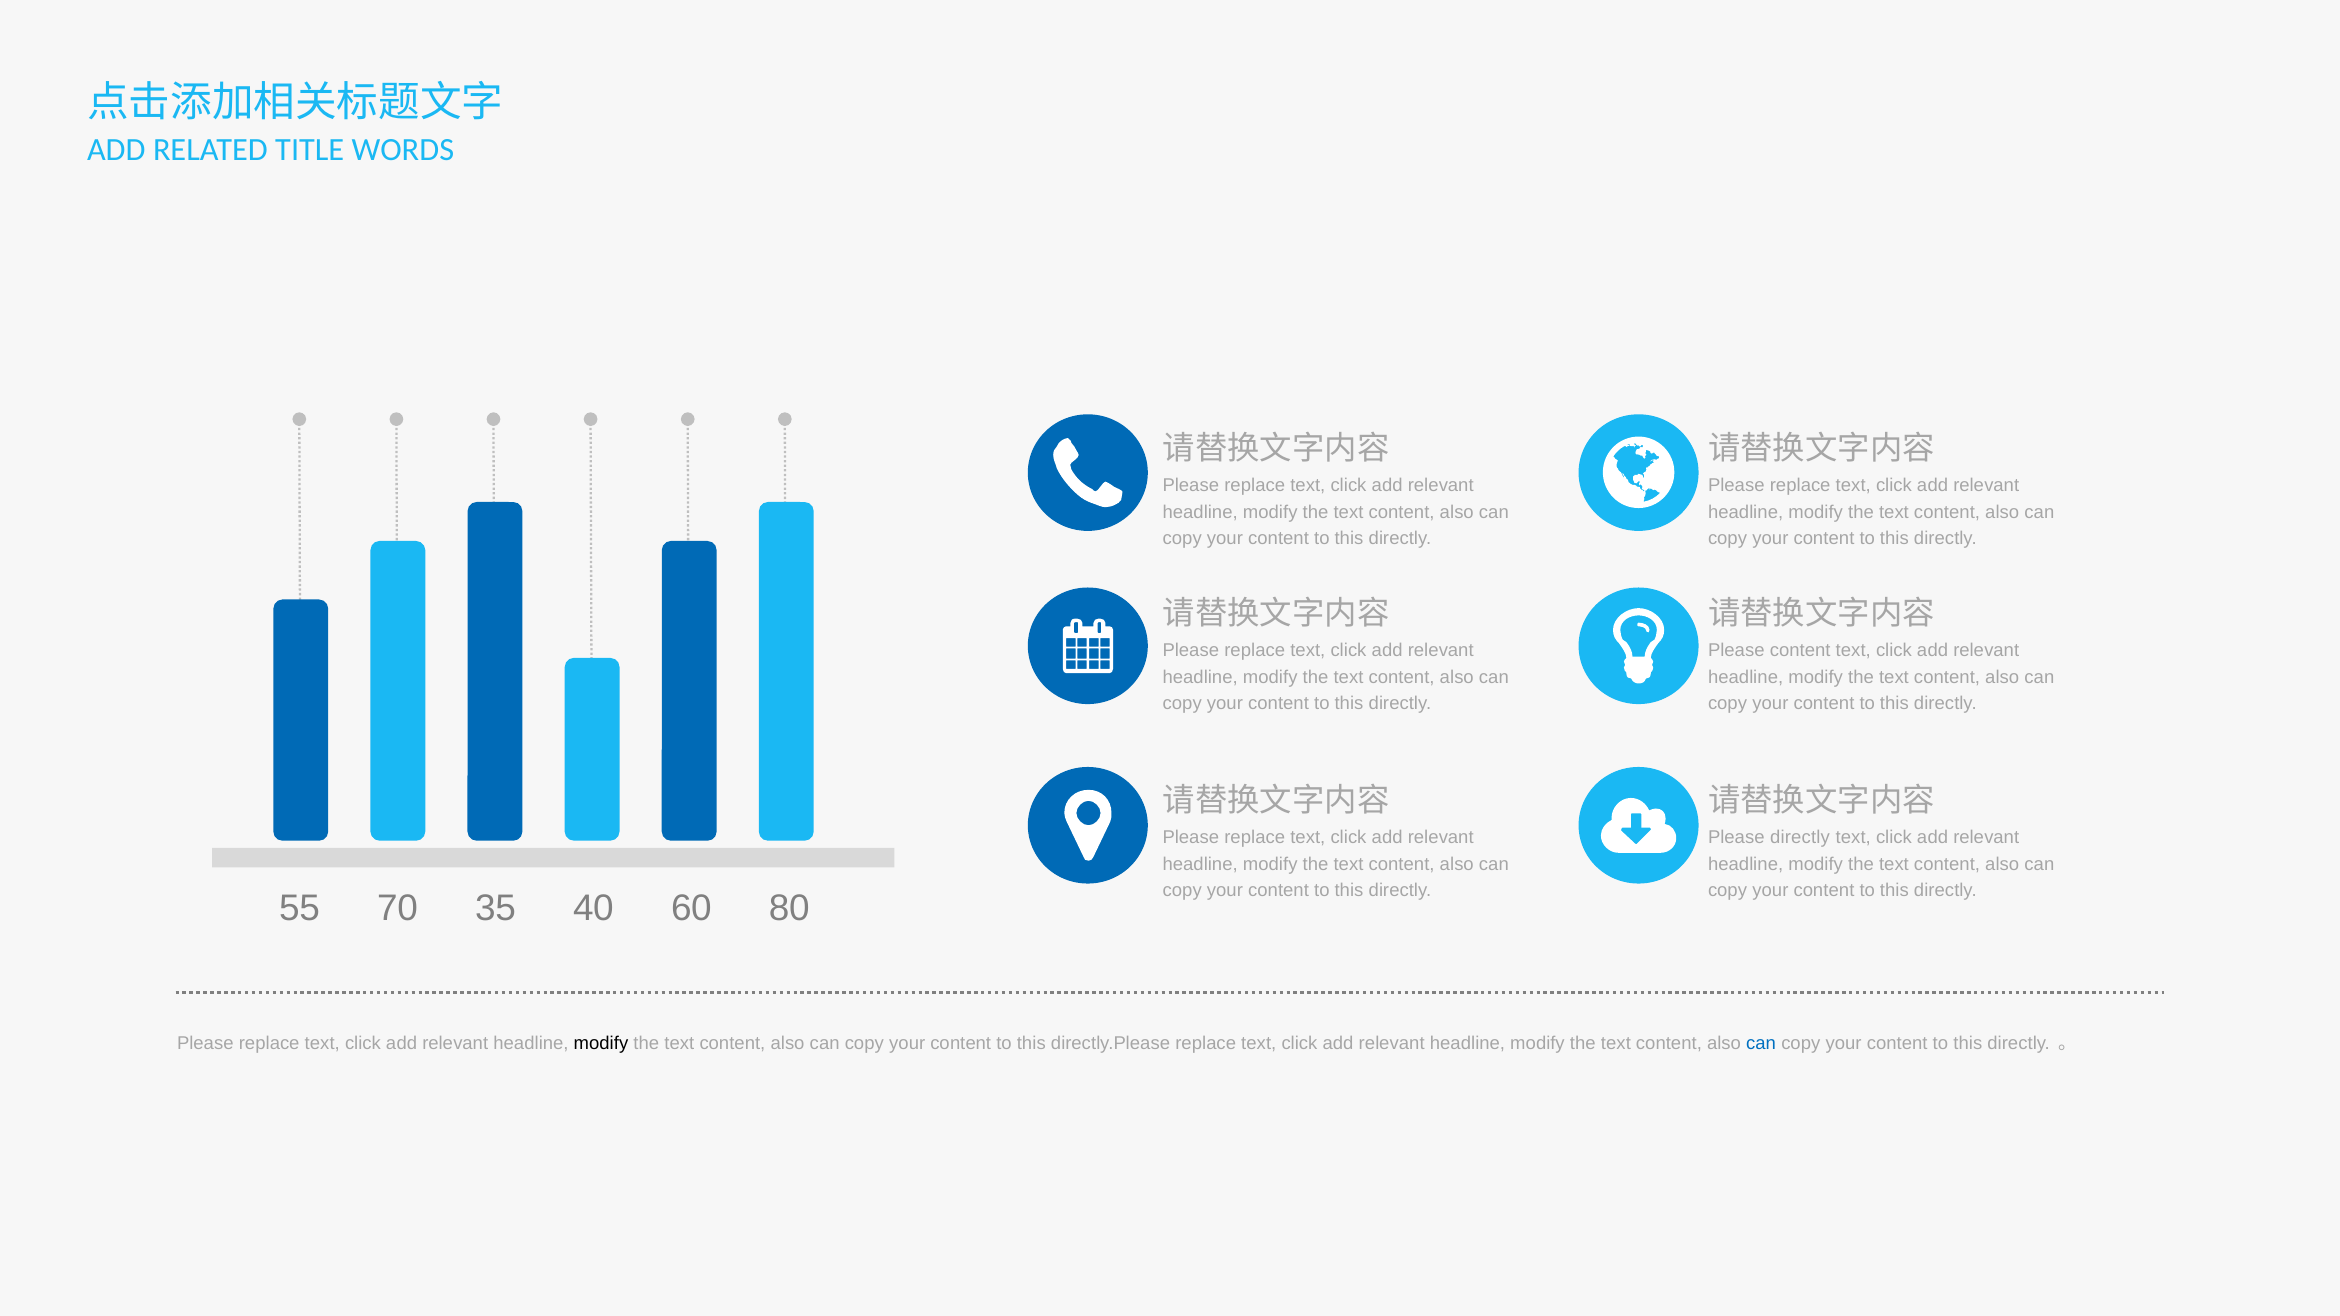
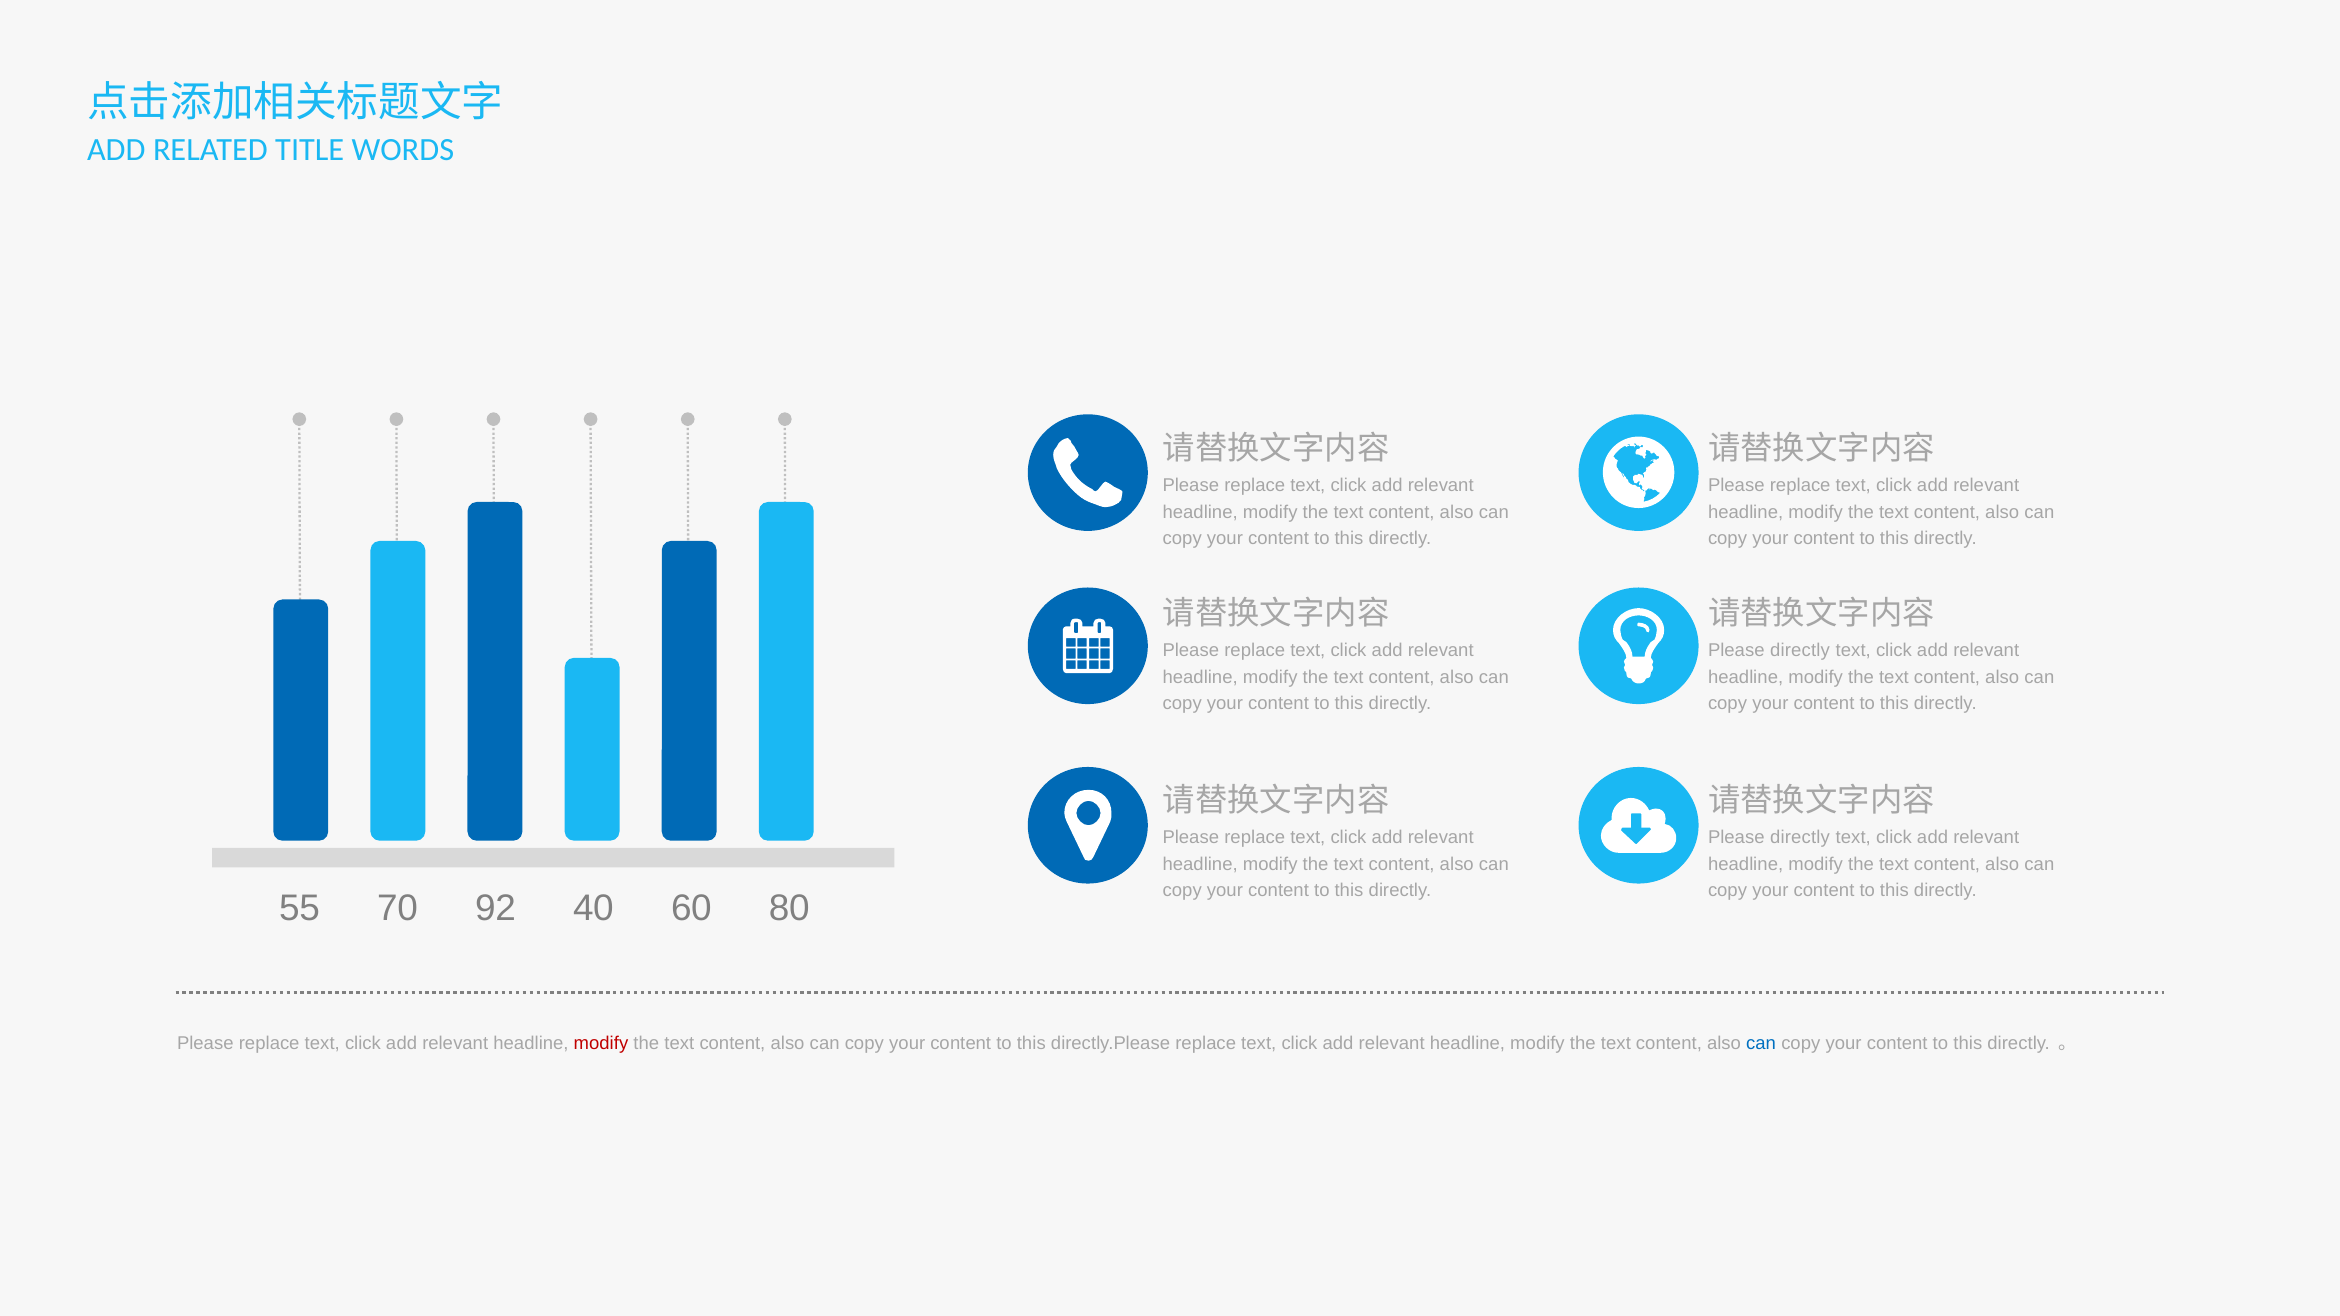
content: content -> directly (1800, 651)
35: 35 -> 92 (496, 909)
modify colour: black -> red (601, 1044)
